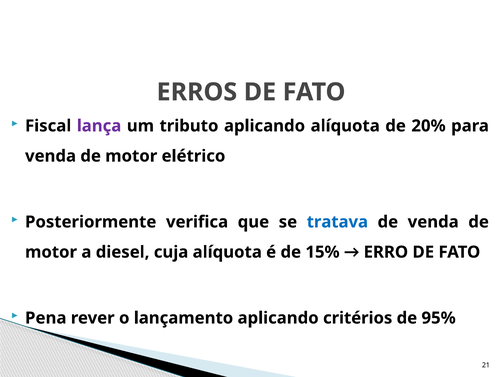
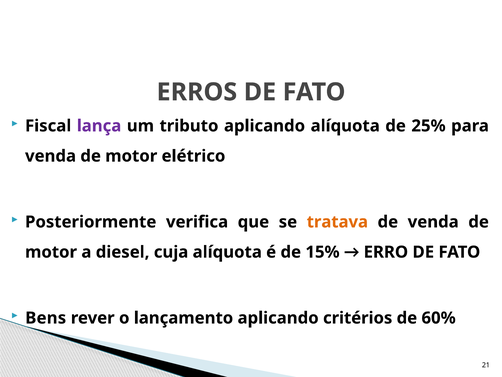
20%: 20% -> 25% (429, 126)
tratava colour: blue -> orange (337, 222)
Pena: Pena -> Bens (46, 318)
95%: 95% -> 60% (439, 318)
